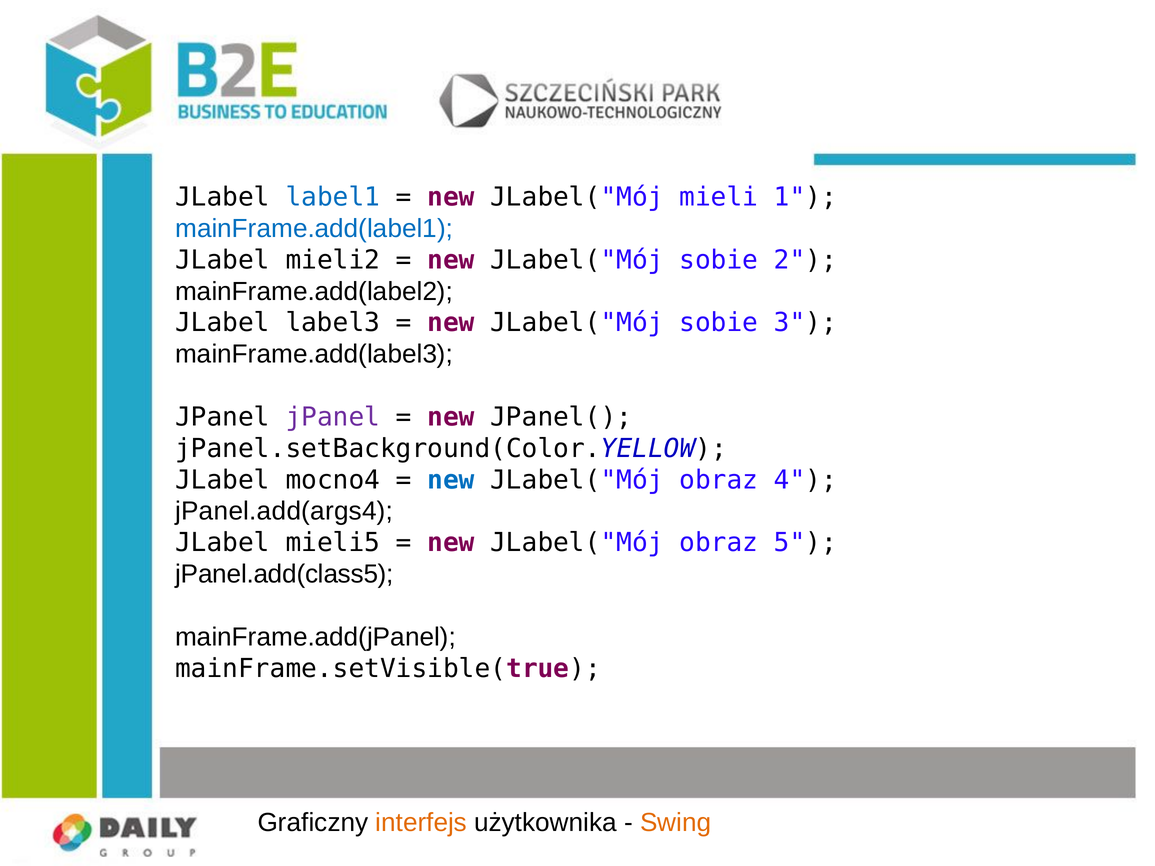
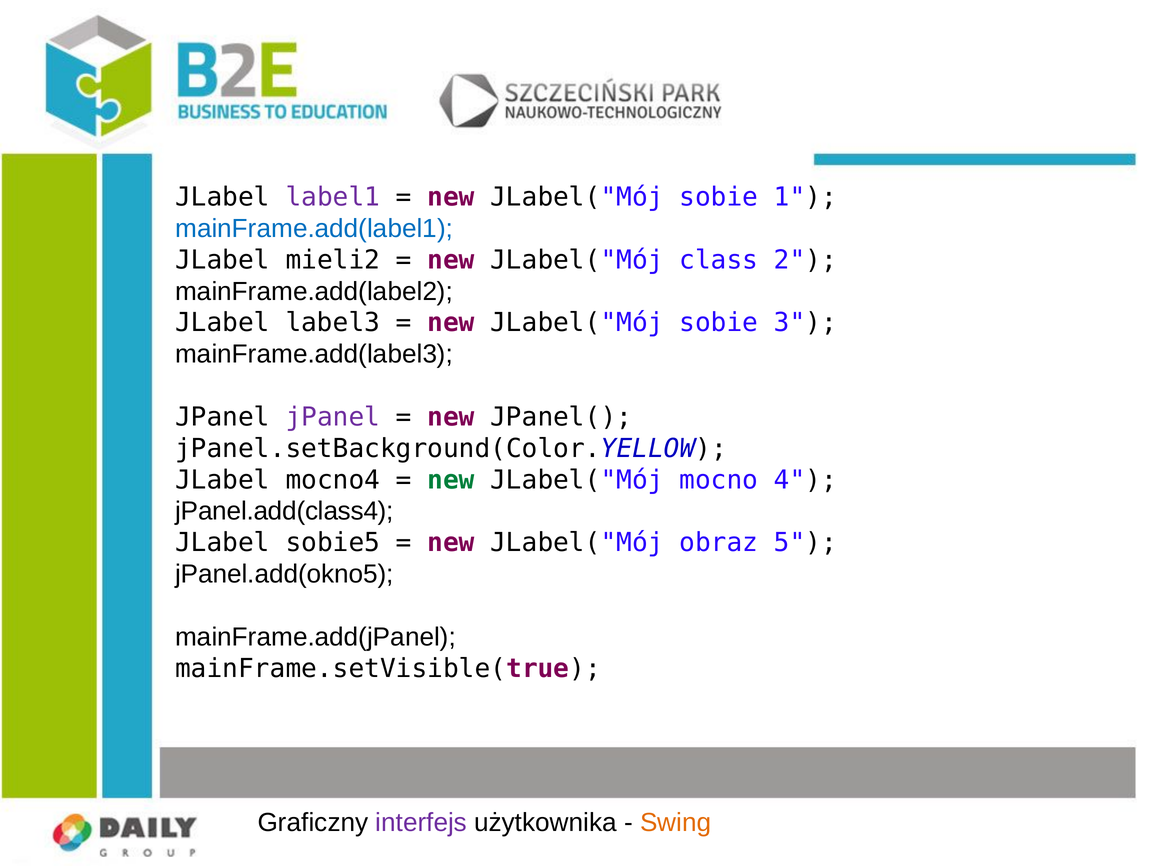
label1 colour: blue -> purple (333, 197)
mieli: mieli -> sobie (719, 197)
sobie: sobie -> class (719, 260)
new colour: blue -> green (451, 480)
obraz: obraz -> mocno (719, 480)
jPanel.add(args4: jPanel.add(args4 -> jPanel.add(class4 (284, 511)
mieli5: mieli5 -> sobie5 (333, 543)
jPanel.add(class5: jPanel.add(class5 -> jPanel.add(okno5 (284, 574)
interfejs colour: orange -> purple (421, 823)
